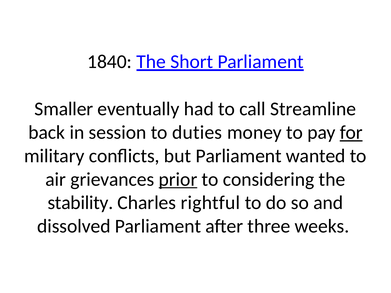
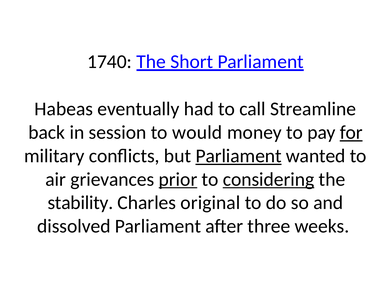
1840: 1840 -> 1740 (110, 62)
Smaller: Smaller -> Habeas (64, 109)
duties: duties -> would (197, 133)
Parliament underline: none -> present (239, 156)
considering underline: none -> present (269, 180)
rightful: rightful -> original (210, 203)
